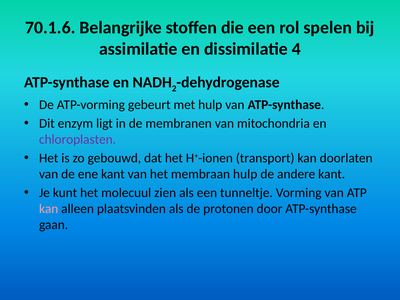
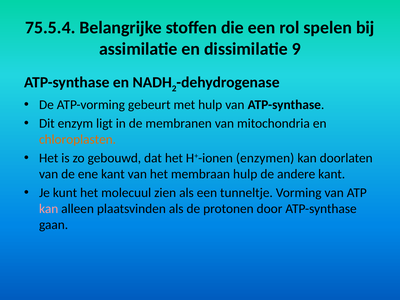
70.1.6: 70.1.6 -> 75.5.4 (50, 28)
4: 4 -> 9 (296, 49)
chloroplasten colour: purple -> orange (78, 139)
transport: transport -> enzymen (265, 158)
